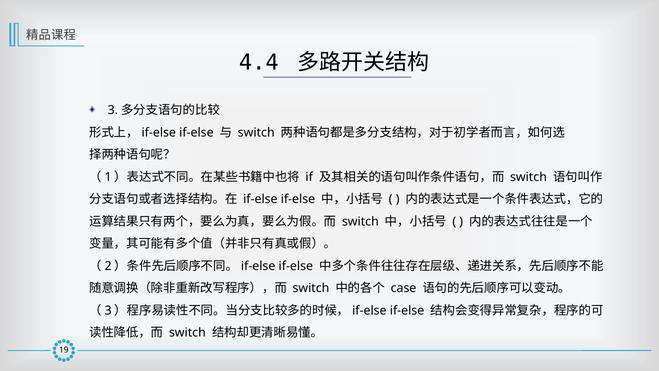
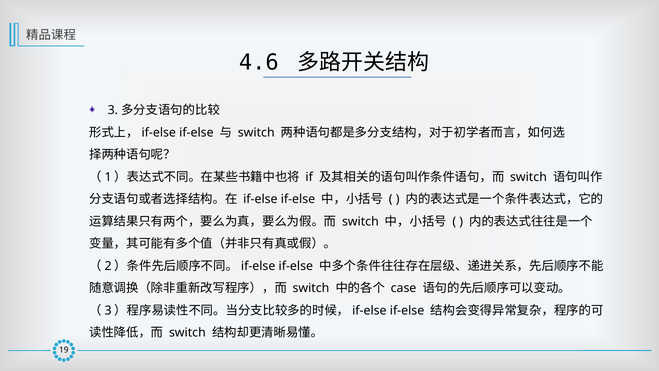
4.4: 4.4 -> 4.6 (259, 63)
